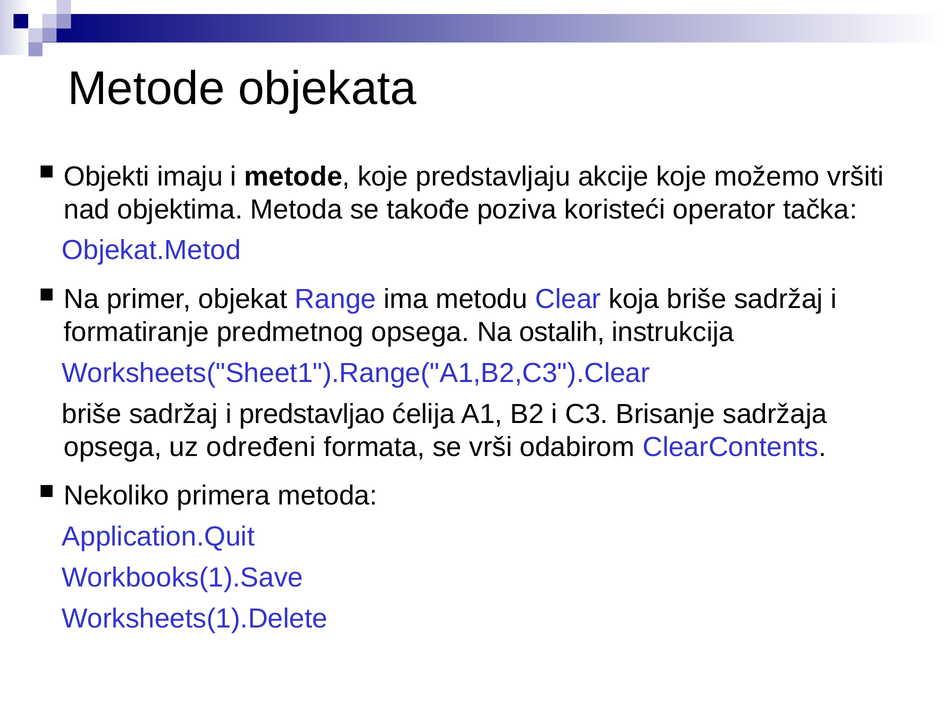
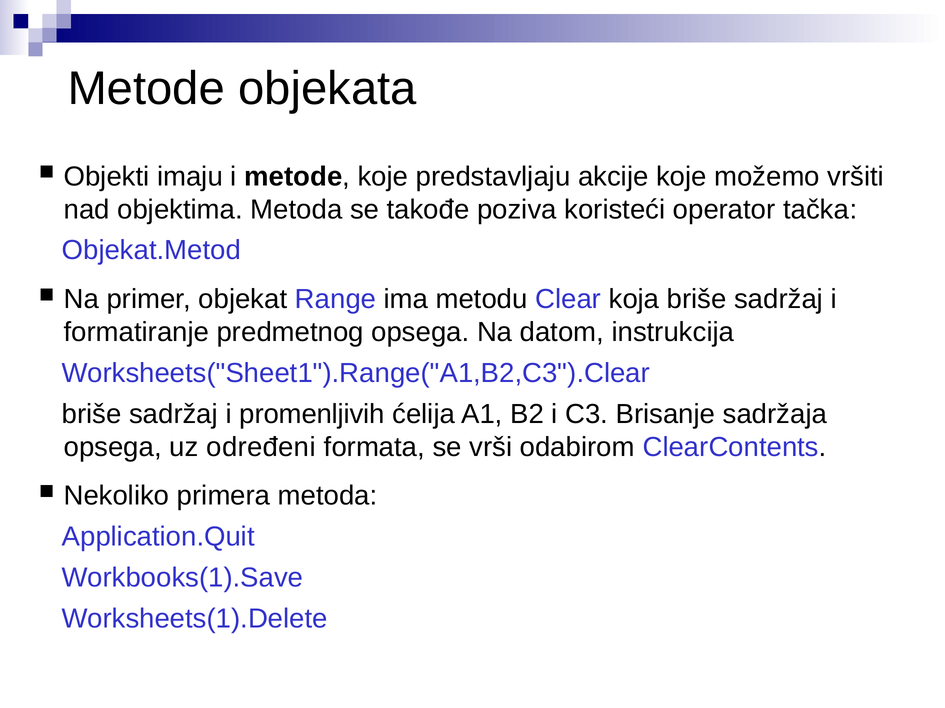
ostalih: ostalih -> datom (562, 333)
predstavljao: predstavljao -> promenljivih (312, 414)
